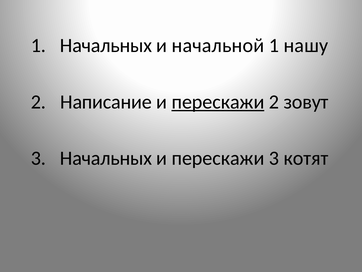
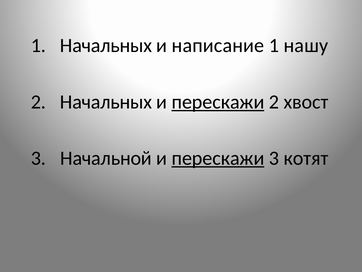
начальной: начальной -> написание (218, 45)
2 Написание: Написание -> Начальных (106, 102)
зовут: зовут -> хвост (306, 102)
3 Начальных: Начальных -> Начальной (106, 158)
перескажи underline: none -> present (218, 158)
